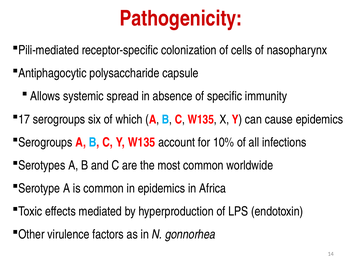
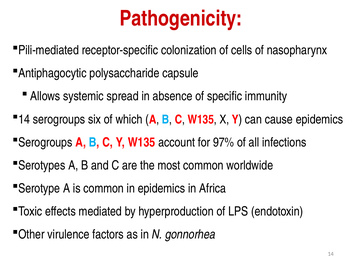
17: 17 -> 14 (24, 119)
10%: 10% -> 97% (224, 142)
